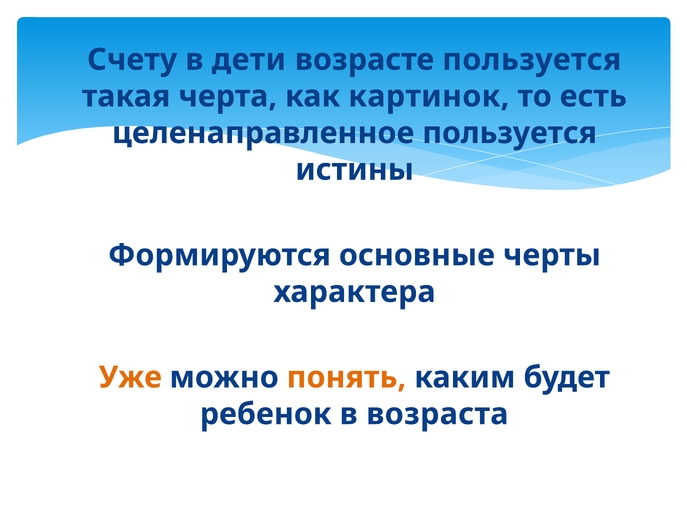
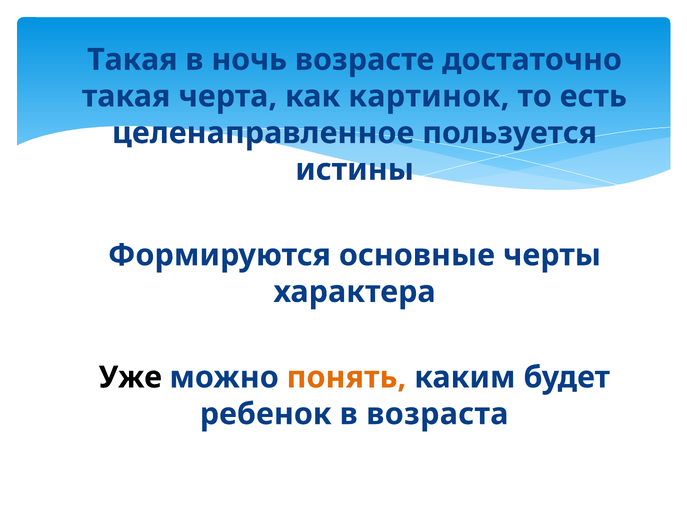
Счету: Счету -> Такая (132, 60)
дети: дети -> ночь (249, 60)
возрасте пользуется: пользуется -> достаточно (532, 60)
Уже colour: orange -> black (130, 378)
